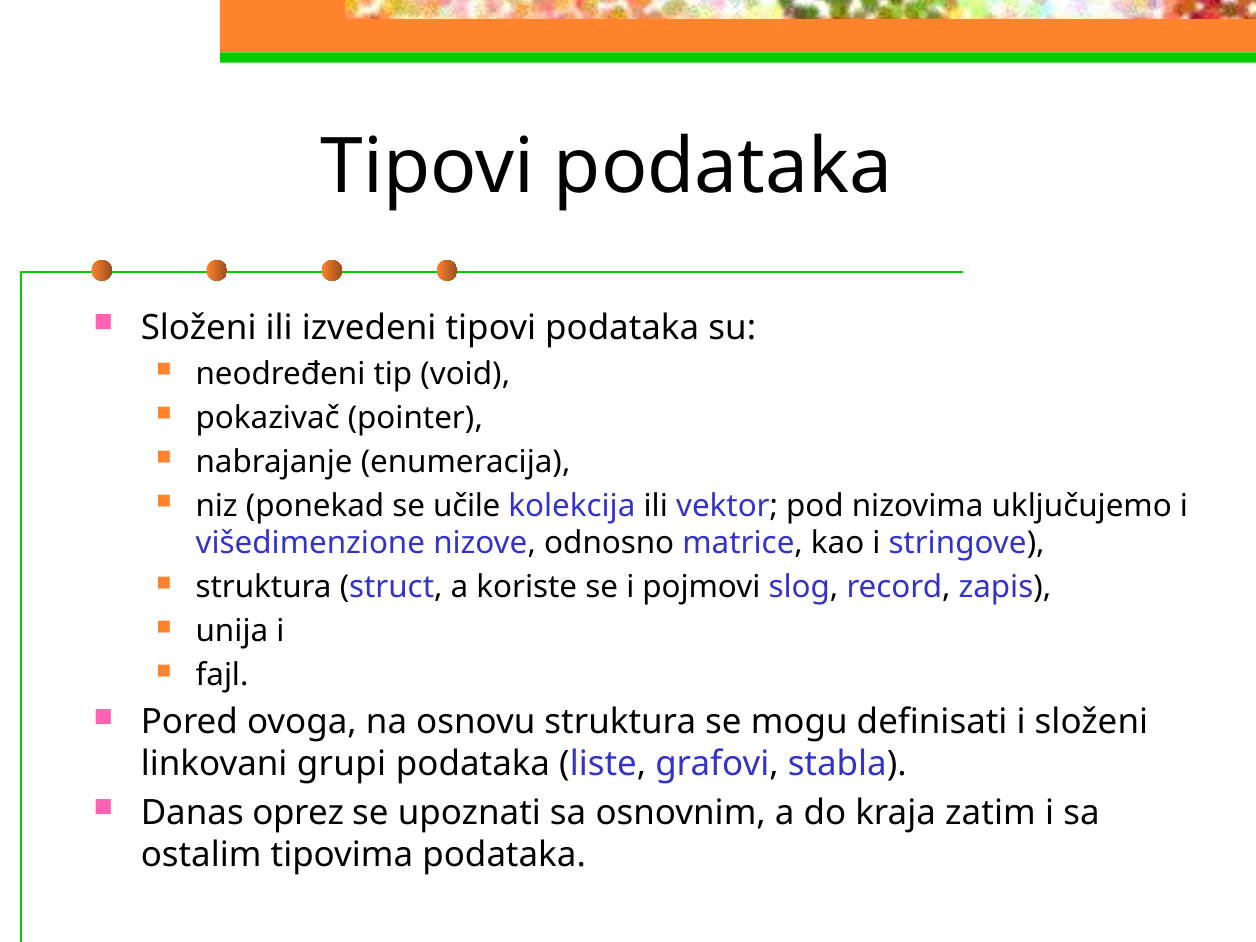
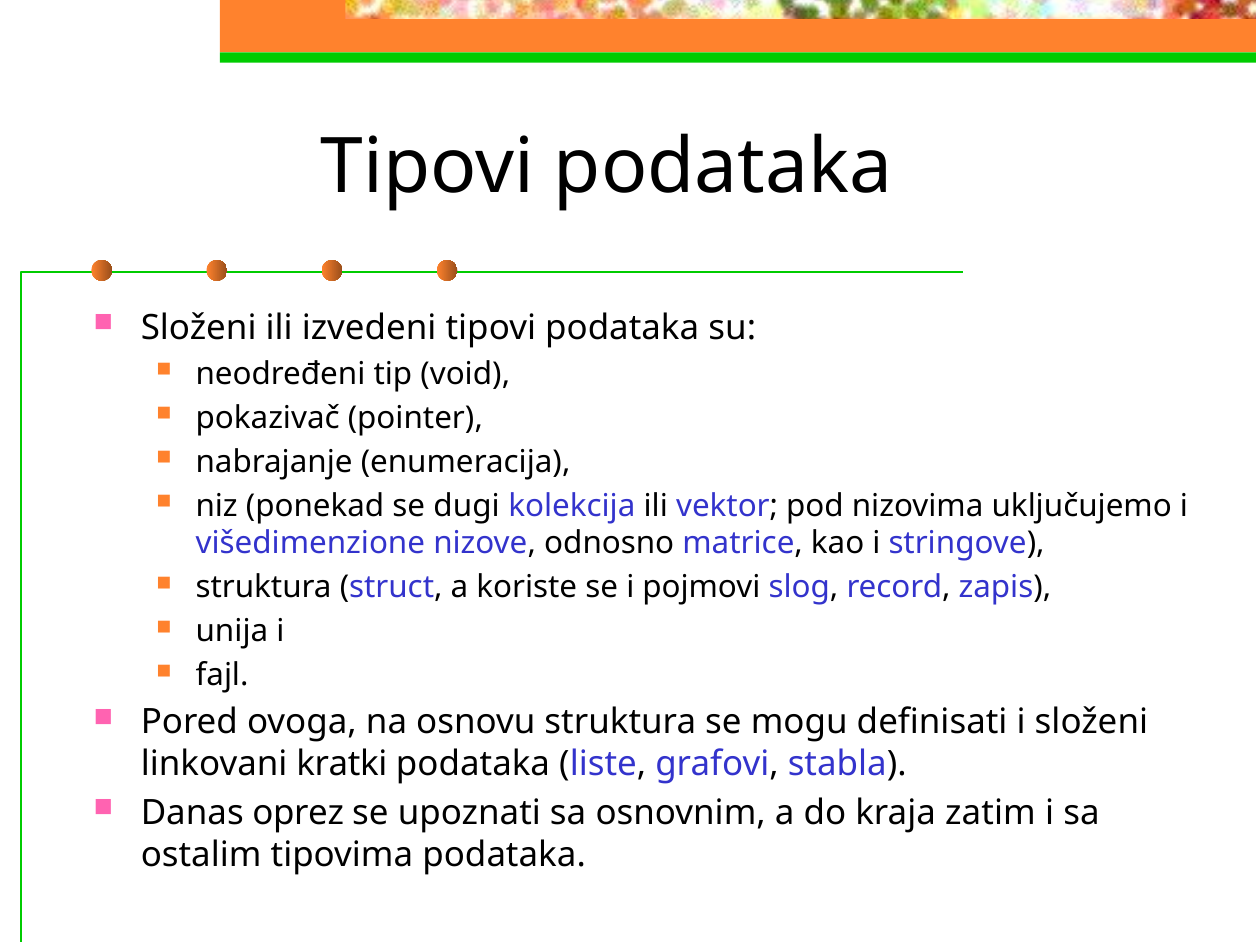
učile: učile -> dugi (467, 506)
grupi: grupi -> kratki (342, 764)
